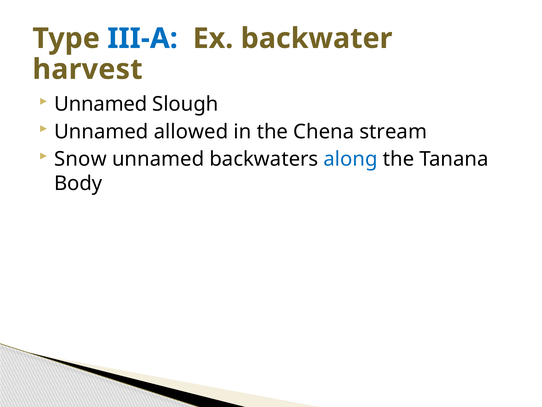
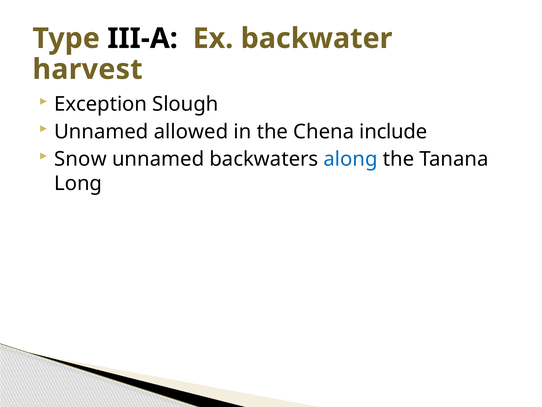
III-A colour: blue -> black (143, 38)
Unnamed: Unnamed -> Exception (101, 104)
stream: stream -> include (393, 132)
Body: Body -> Long (78, 183)
